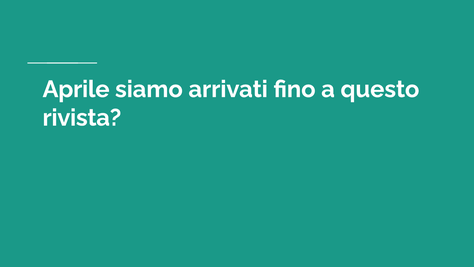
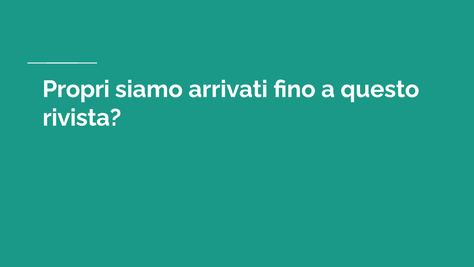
Aprile: Aprile -> Propri (76, 89)
